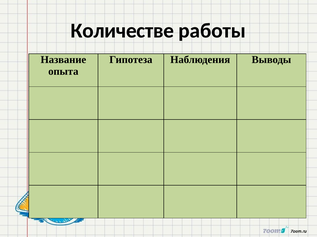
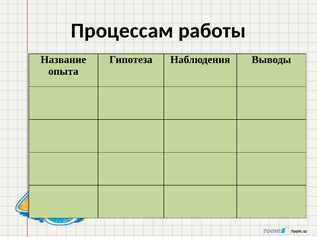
Количестве: Количестве -> Процессам (122, 31)
